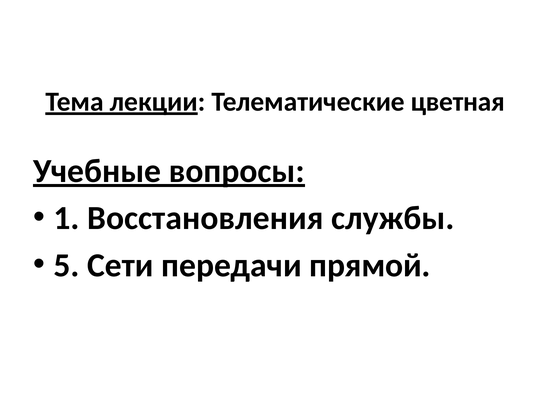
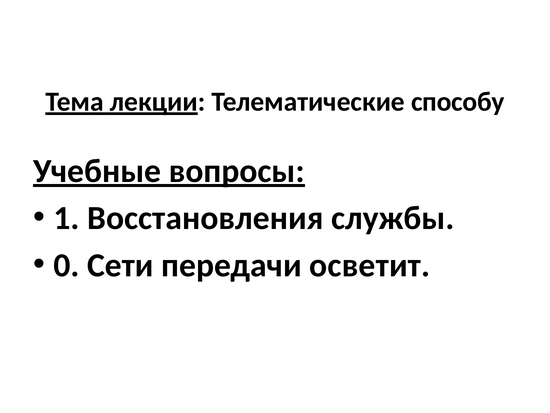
цветная: цветная -> способу (458, 102)
5: 5 -> 0 (67, 265)
прямой: прямой -> осветит (370, 265)
